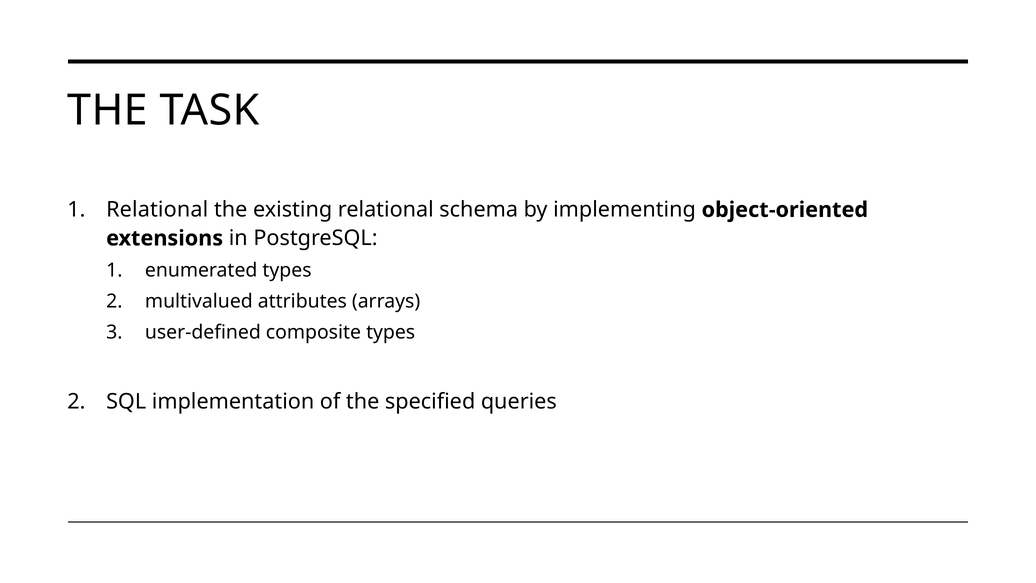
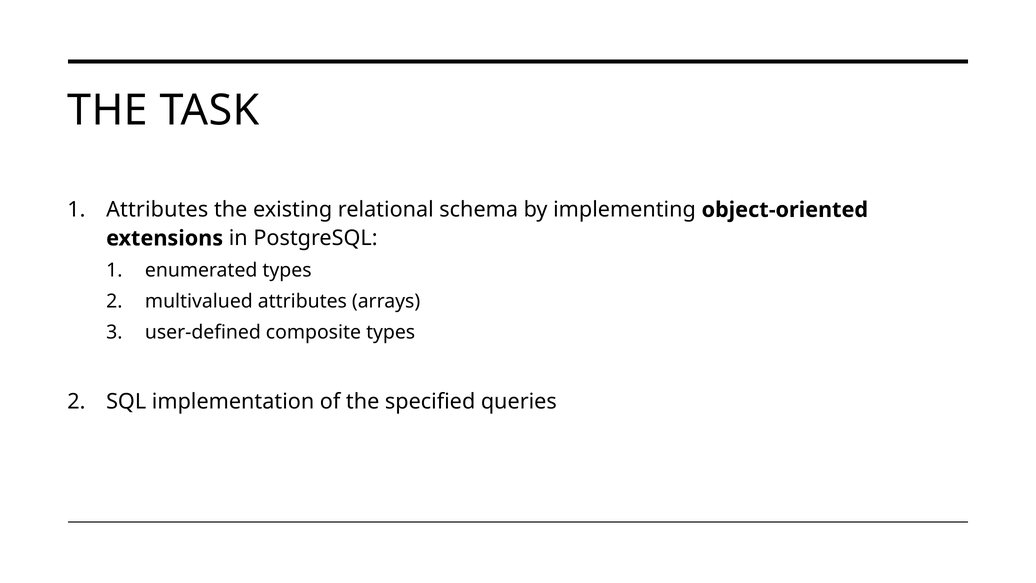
Relational: Relational -> Attributes (157, 210)
